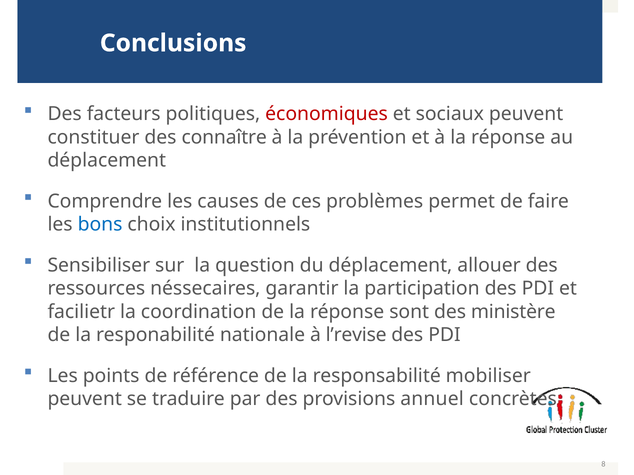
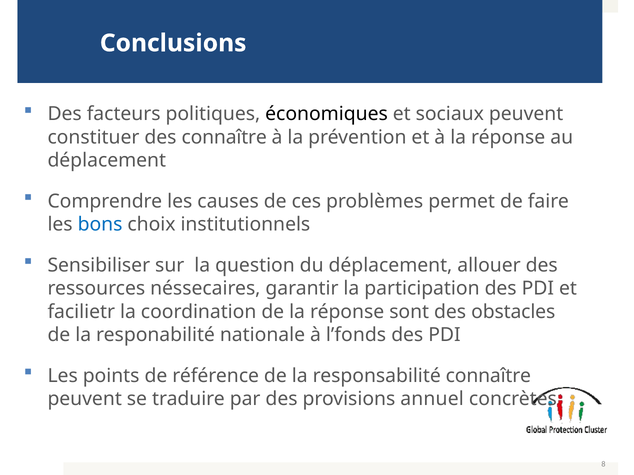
économiques colour: red -> black (327, 114)
ministère: ministère -> obstacles (513, 312)
l’revise: l’revise -> l’fonds (356, 335)
responsabilité mobiliser: mobiliser -> connaître (488, 376)
